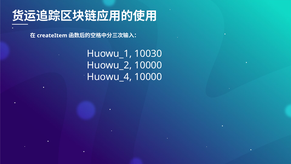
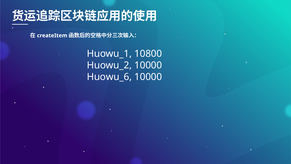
10030: 10030 -> 10800 (148, 54)
Huowu_4: Huowu_4 -> Huowu_6 (109, 77)
